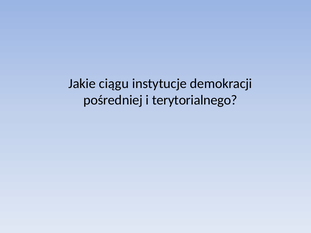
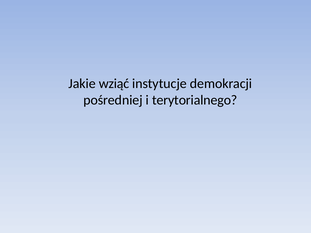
ciągu: ciągu -> wziąć (114, 84)
